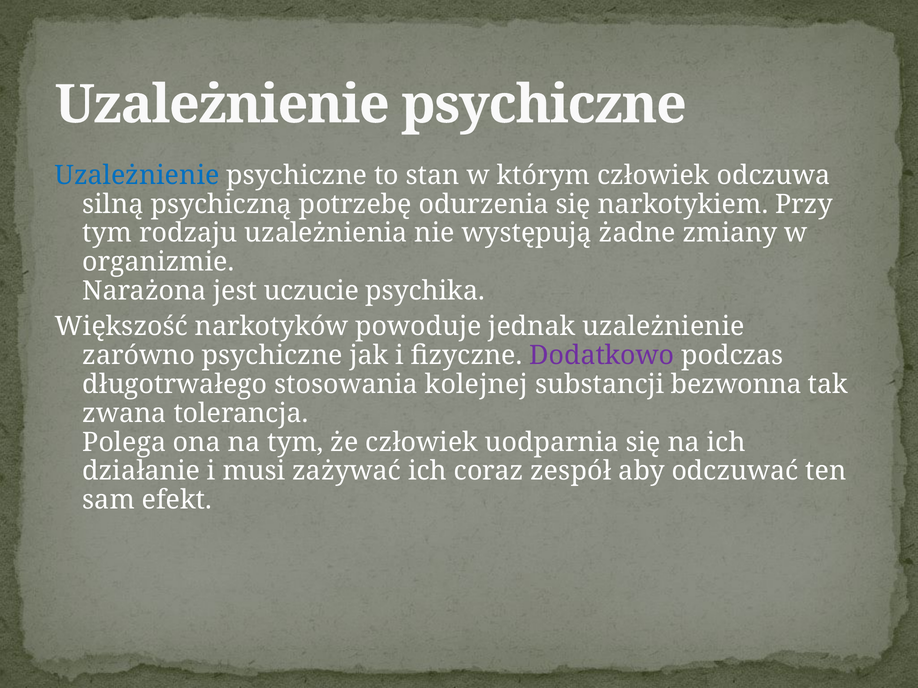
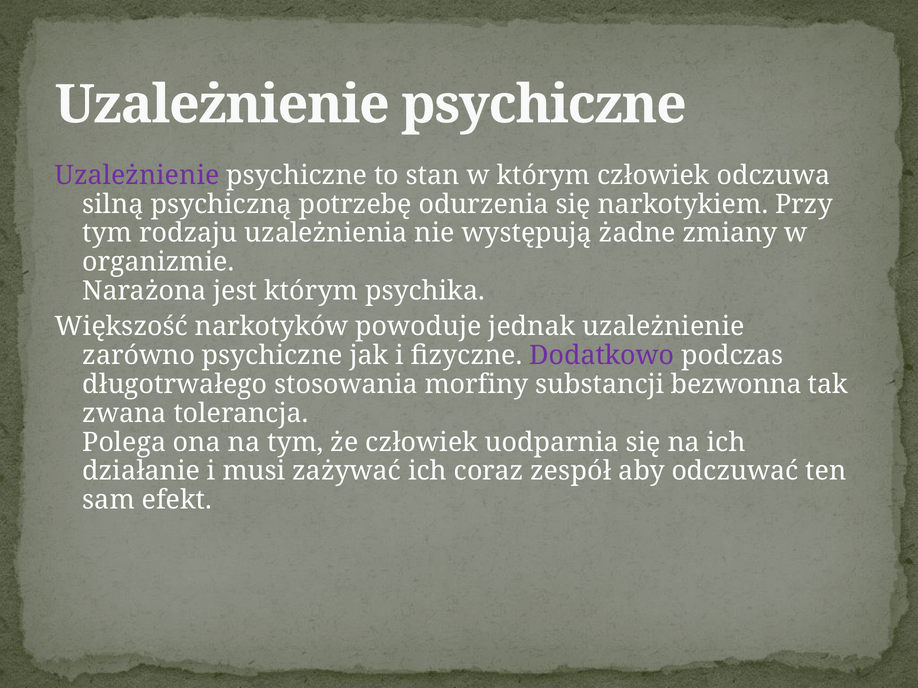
Uzależnienie colour: blue -> purple (137, 175)
jest uczucie: uczucie -> którym (311, 291)
kolejnej: kolejnej -> morfiny (477, 385)
